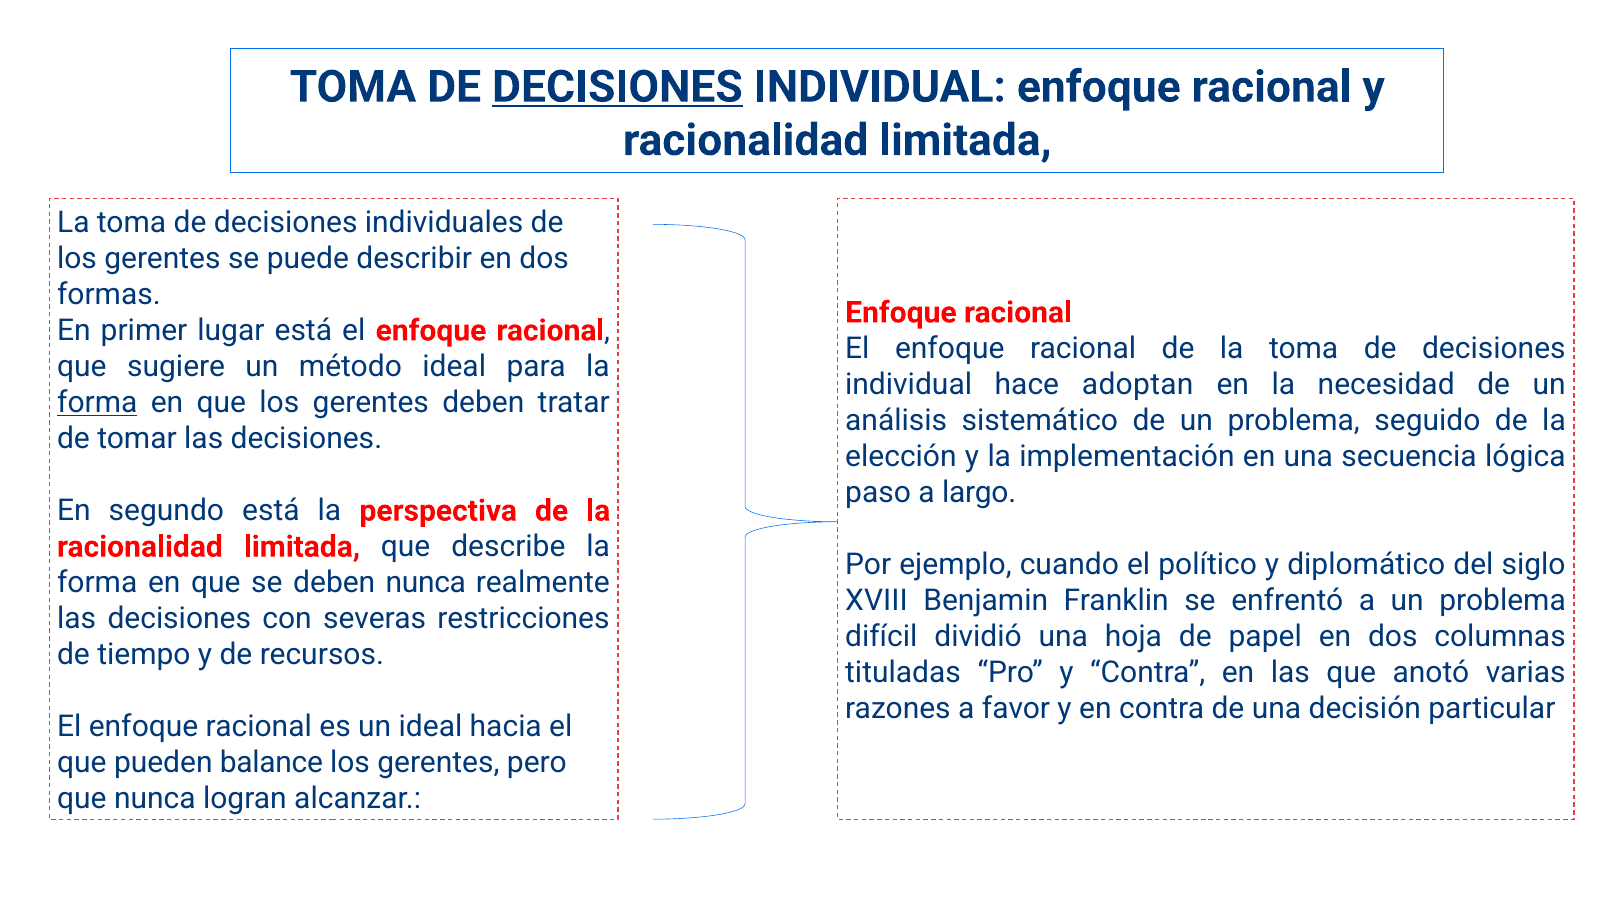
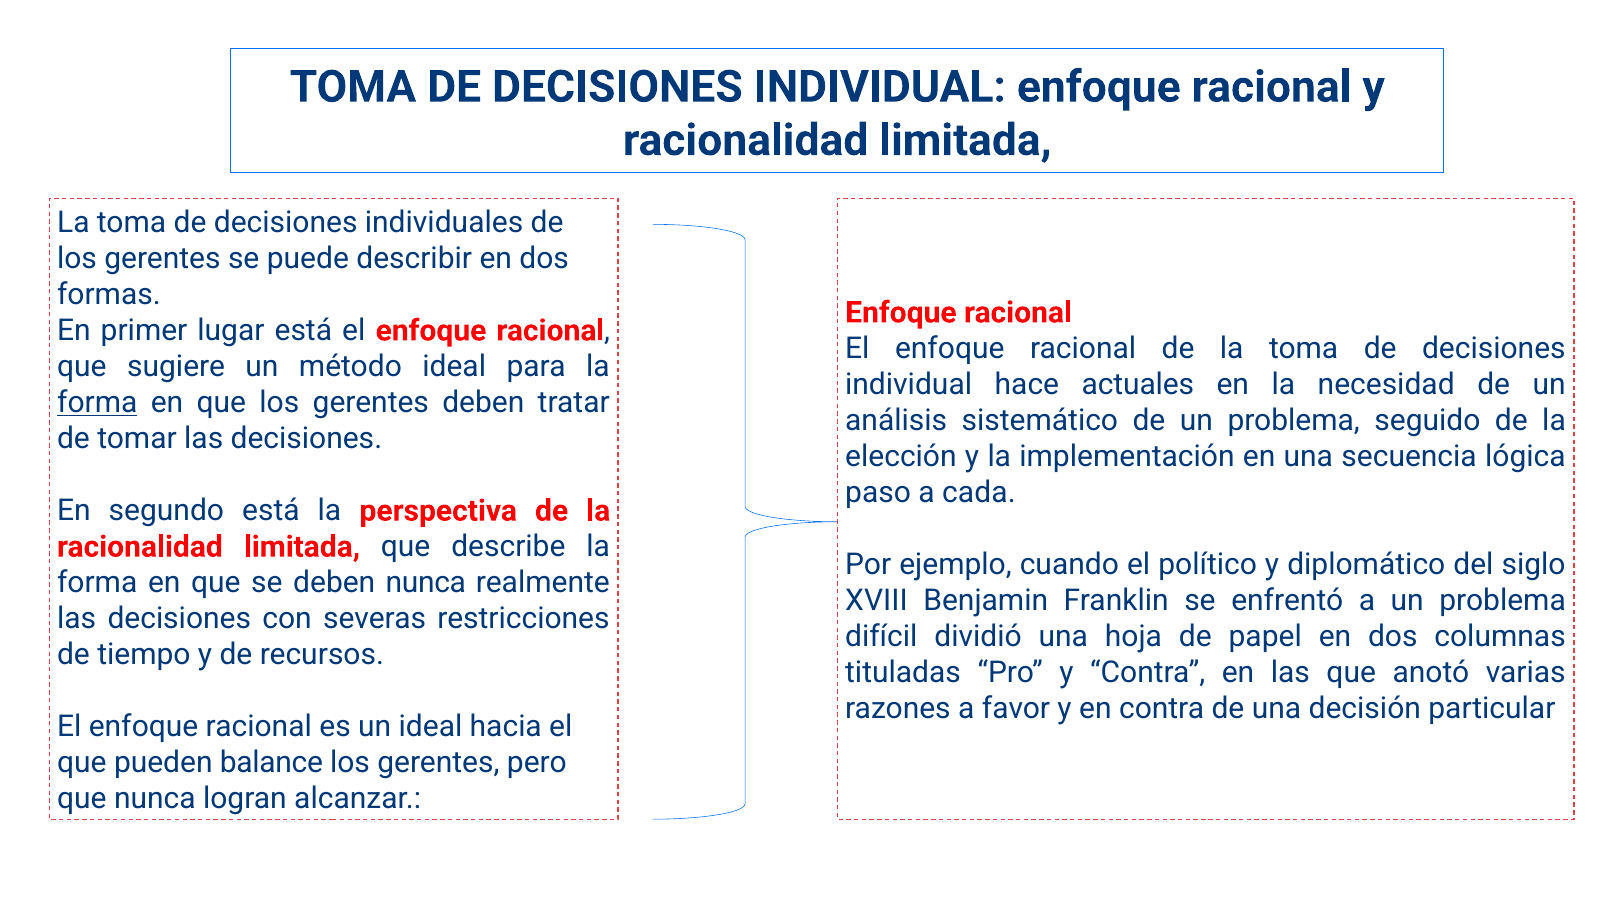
DECISIONES underline: present -> none (617, 87)
adoptan: adoptan -> actuales (1138, 385)
largo: largo -> cada (979, 493)
